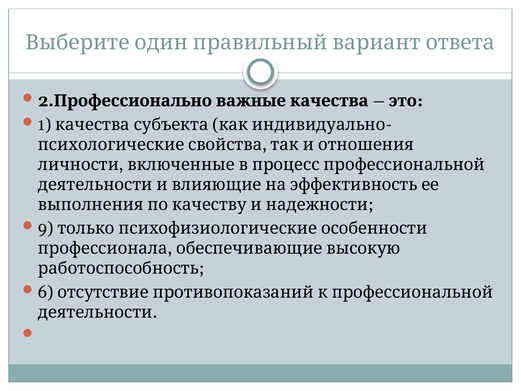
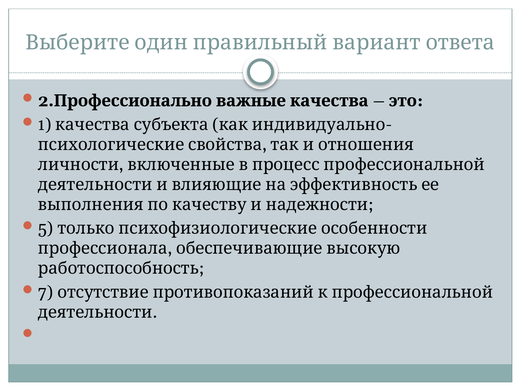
9: 9 -> 5 (46, 228)
6: 6 -> 7 (46, 292)
